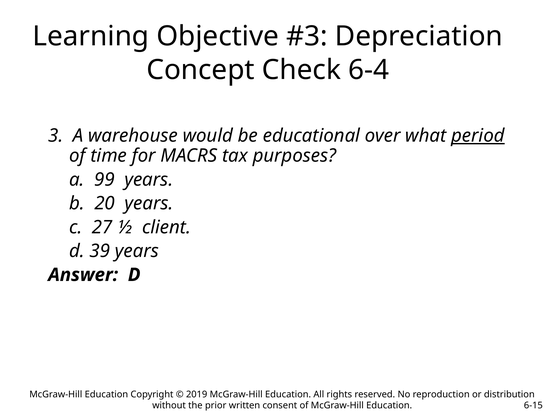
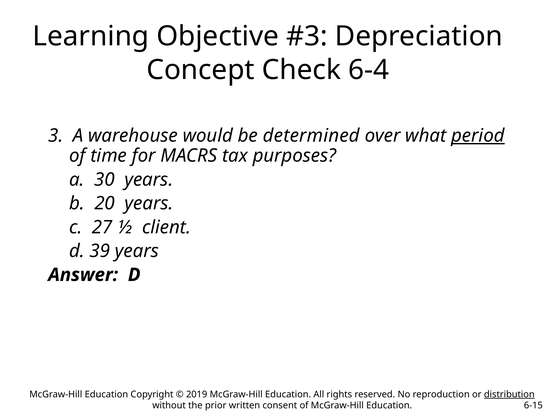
educational: educational -> determined (311, 136)
99: 99 -> 30 (104, 180)
distribution underline: none -> present (509, 395)
